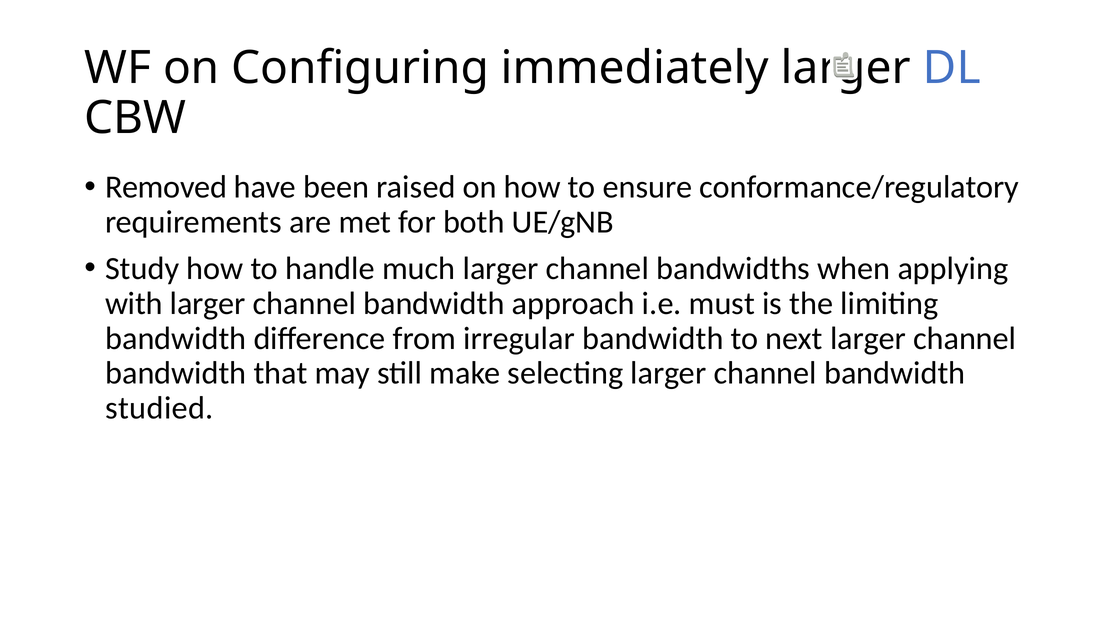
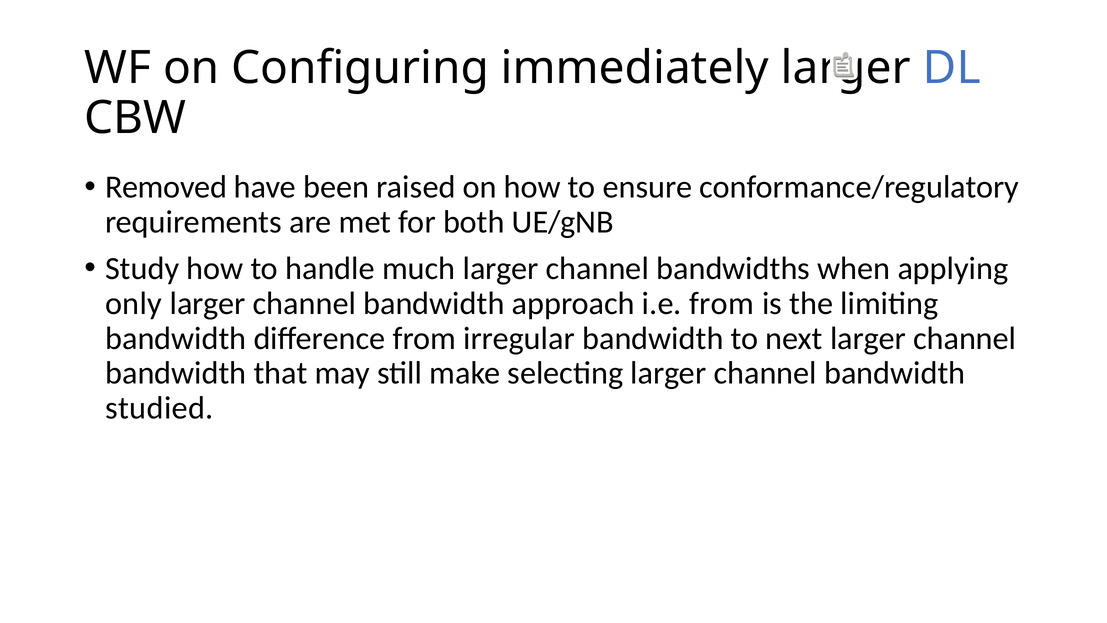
with: with -> only (134, 303)
i.e must: must -> from (722, 303)
